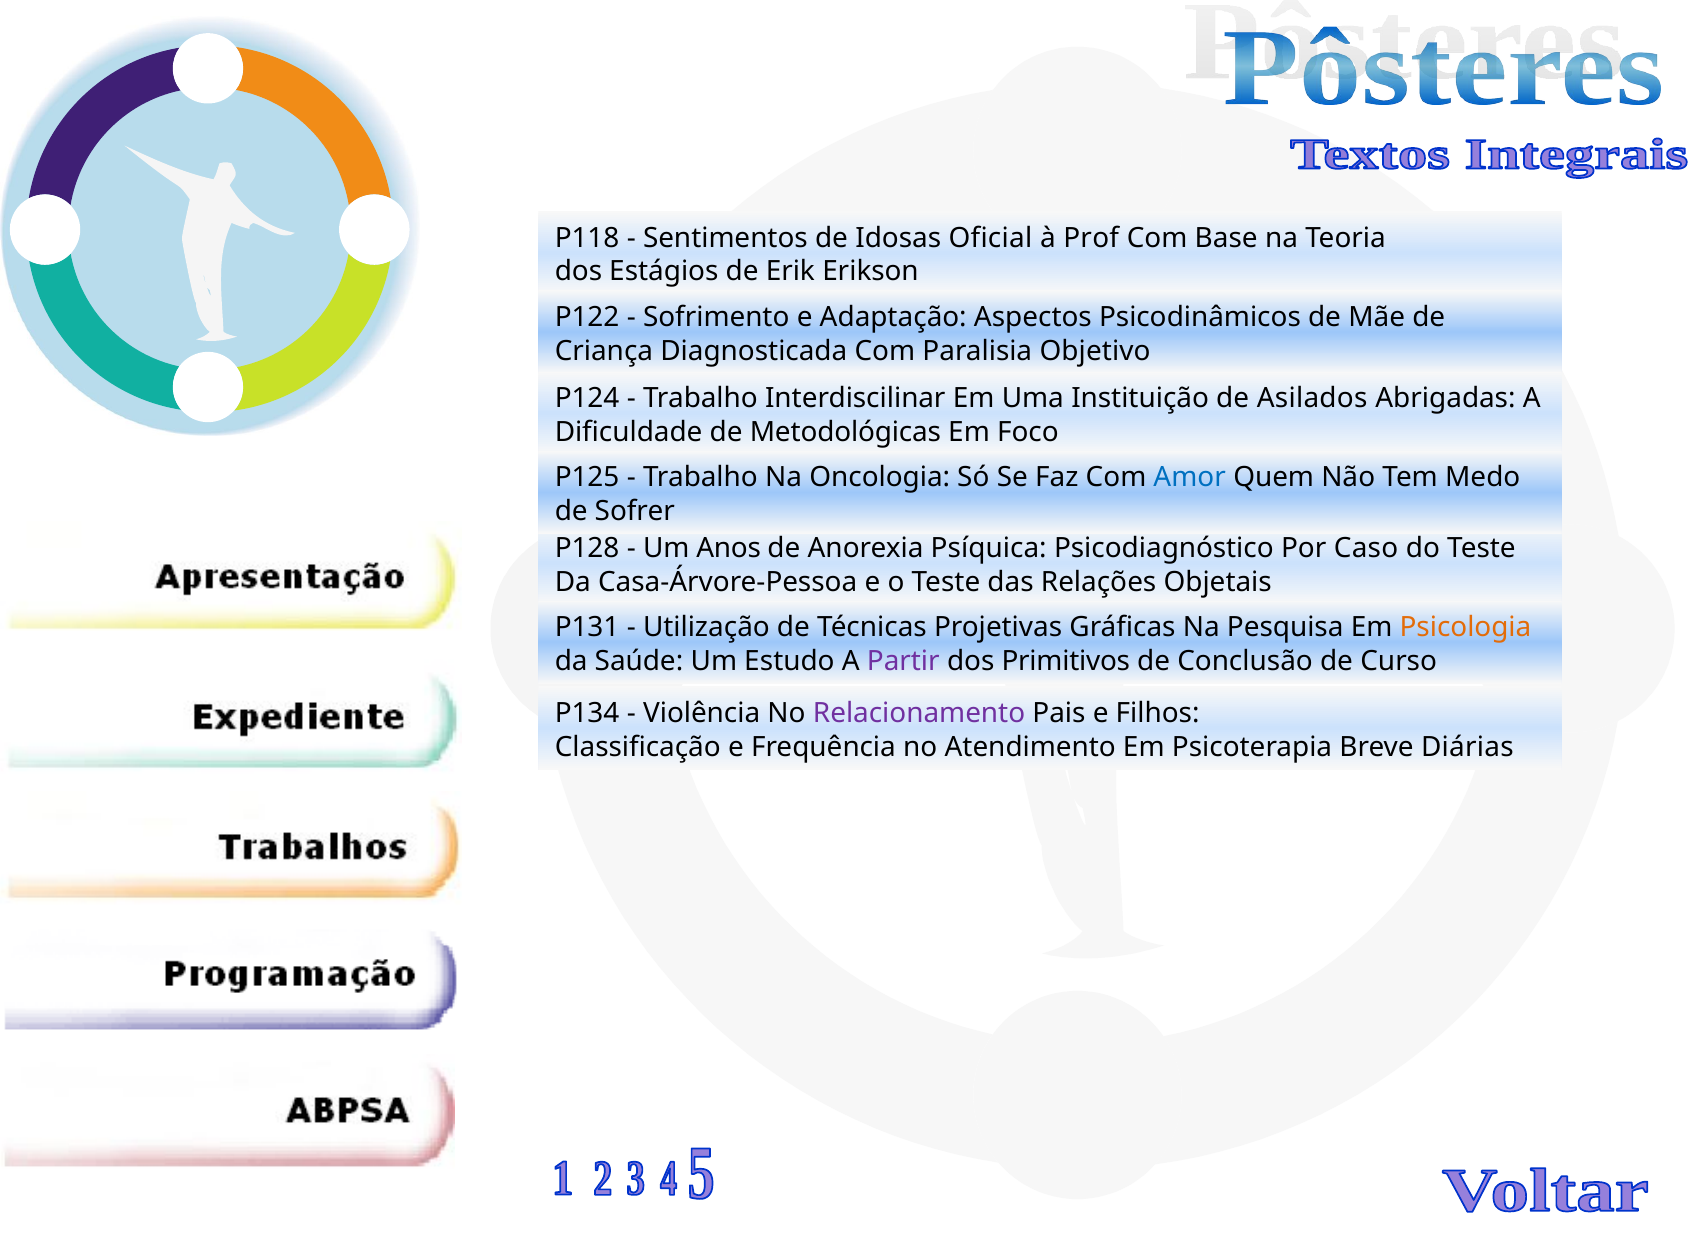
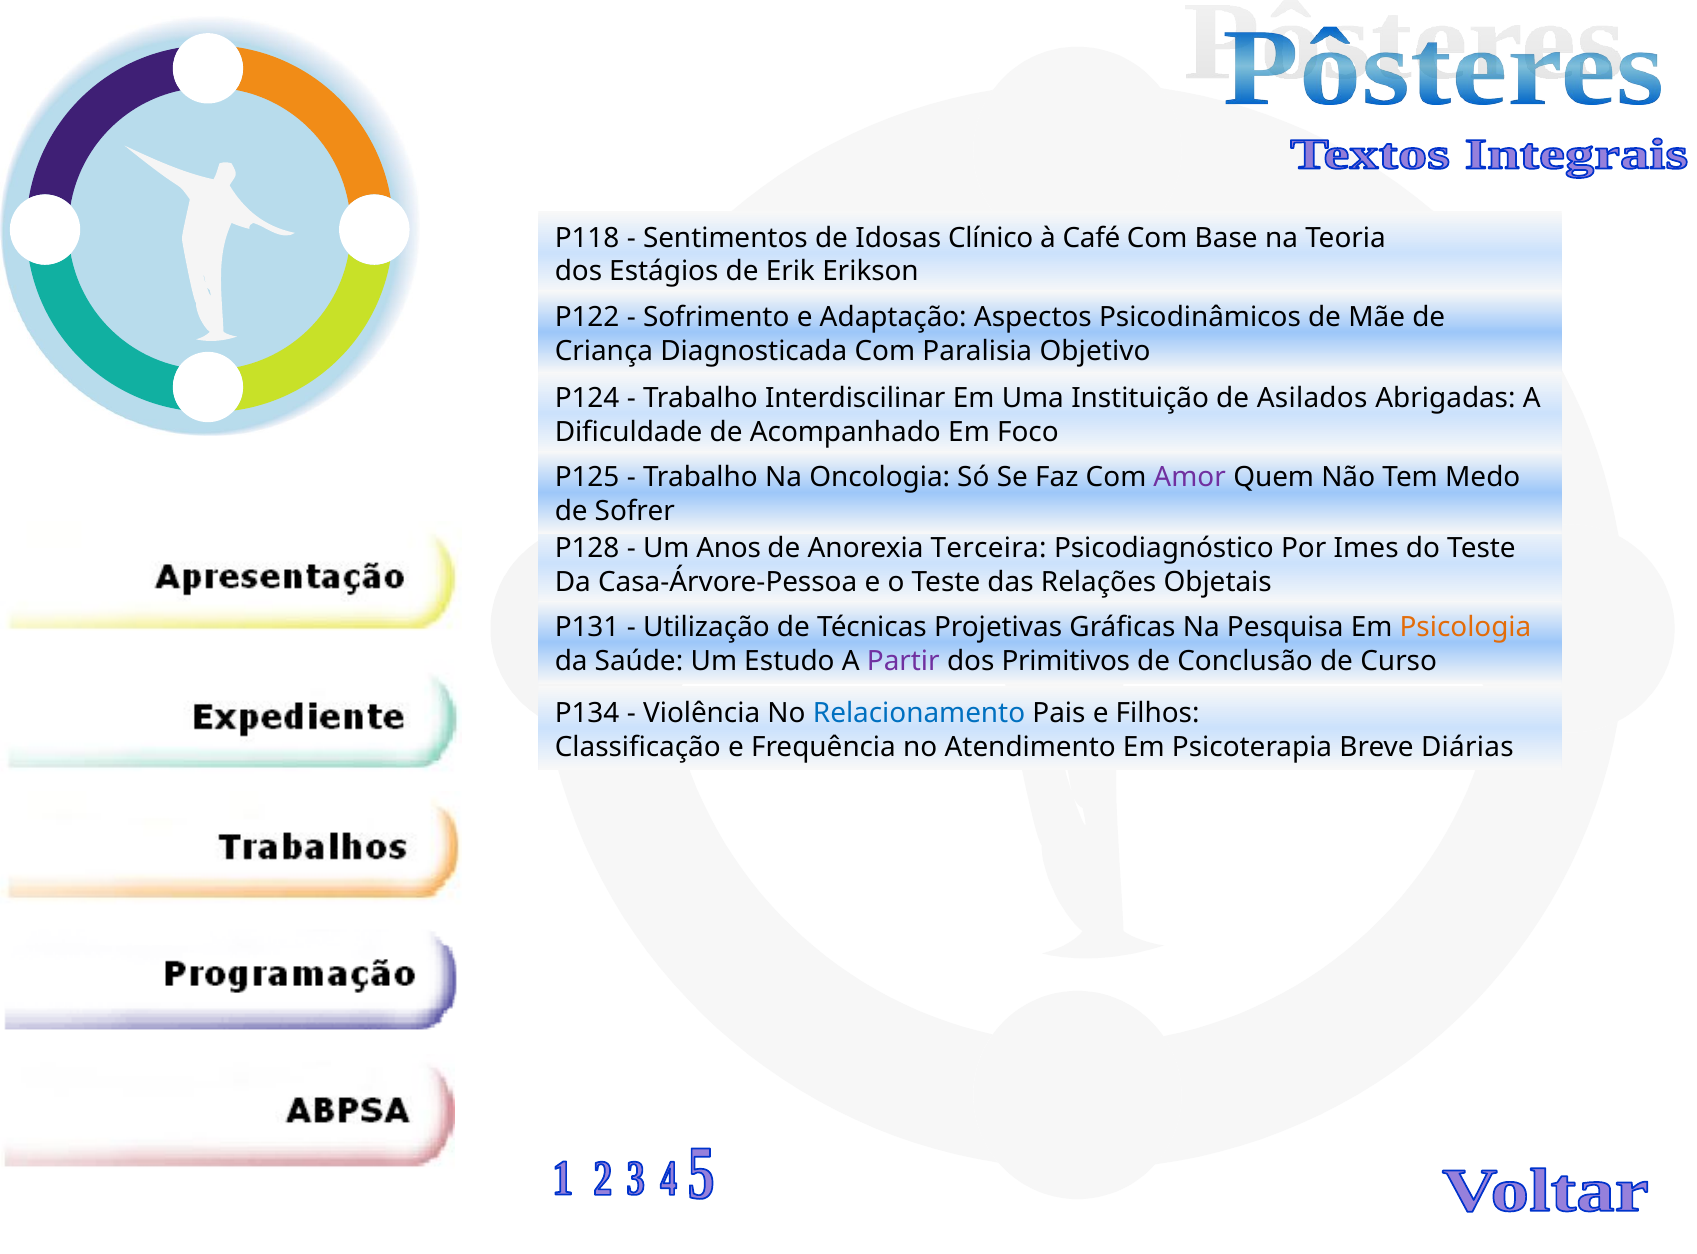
Oficial: Oficial -> Clínico (991, 238)
Prof: Prof -> Café (1091, 238)
Metodológicas: Metodológicas -> Acompanhado (845, 432)
Amor colour: blue -> purple (1190, 478)
Psíquica: Psíquica -> Terceira (989, 549)
Caso: Caso -> Imes (1366, 549)
Relacionamento colour: purple -> blue (919, 714)
